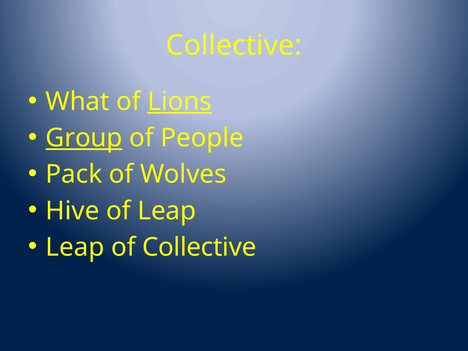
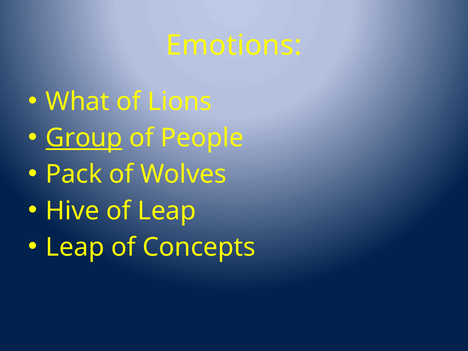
Collective: Collective -> Emotions (234, 45)
Lions underline: present -> none (180, 102)
of Collective: Collective -> Concepts (199, 247)
